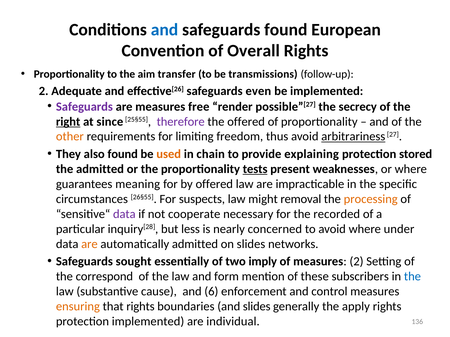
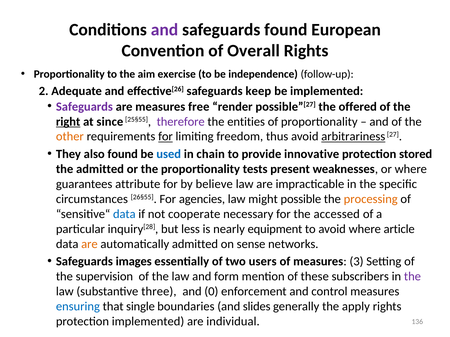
and colour: blue -> purple (165, 30)
transfer: transfer -> exercise (177, 74)
transmissions: transmissions -> independence (263, 74)
even: even -> keep (258, 91)
secrecy: secrecy -> offered (358, 107)
the offered: offered -> entities (246, 122)
for underline: none -> present (165, 137)
used colour: orange -> blue (169, 154)
explaining: explaining -> innovative (312, 154)
tests underline: present -> none (255, 169)
meaning: meaning -> attribute (138, 184)
by offered: offered -> believe (214, 184)
suspects: suspects -> agencies (202, 199)
removal: removal -> possible (301, 199)
data colour: purple -> blue (124, 214)
recorded: recorded -> accessed (337, 214)
concerned: concerned -> equipment (275, 229)
under: under -> article (399, 229)
on slides: slides -> sense (251, 244)
sought: sought -> images (134, 262)
imply: imply -> users (263, 262)
measures 2: 2 -> 3 (356, 262)
correspond: correspond -> supervision (104, 277)
the colour: blue -> purple (412, 277)
cause: cause -> three (159, 292)
6: 6 -> 0 (211, 292)
ensuring colour: orange -> blue (78, 307)
that rights: rights -> single (140, 307)
